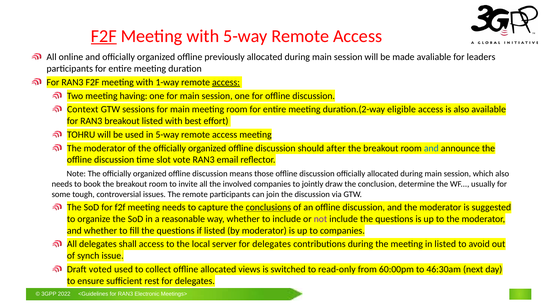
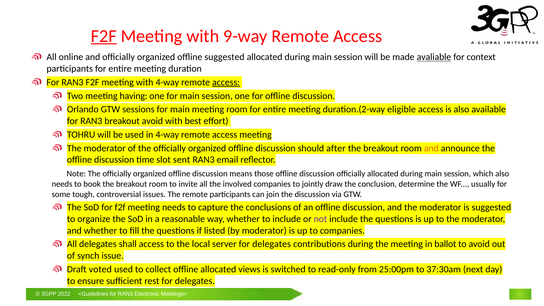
with 5-way: 5-way -> 9-way (245, 36)
offline previously: previously -> suggested (225, 57)
avaliable underline: none -> present (434, 57)
leaders: leaders -> context (481, 57)
with 1-way: 1-way -> 4-way (167, 82)
Context: Context -> Orlando (83, 109)
breakout listed: listed -> avoid (152, 121)
in 5-way: 5-way -> 4-way (167, 135)
and colour: blue -> orange (431, 148)
vote: vote -> sent (182, 160)
conclusions underline: present -> none (268, 207)
in listed: listed -> ballot (445, 244)
60:00pm: 60:00pm -> 25:00pm (396, 269)
46:30am: 46:30am -> 37:30am (444, 269)
